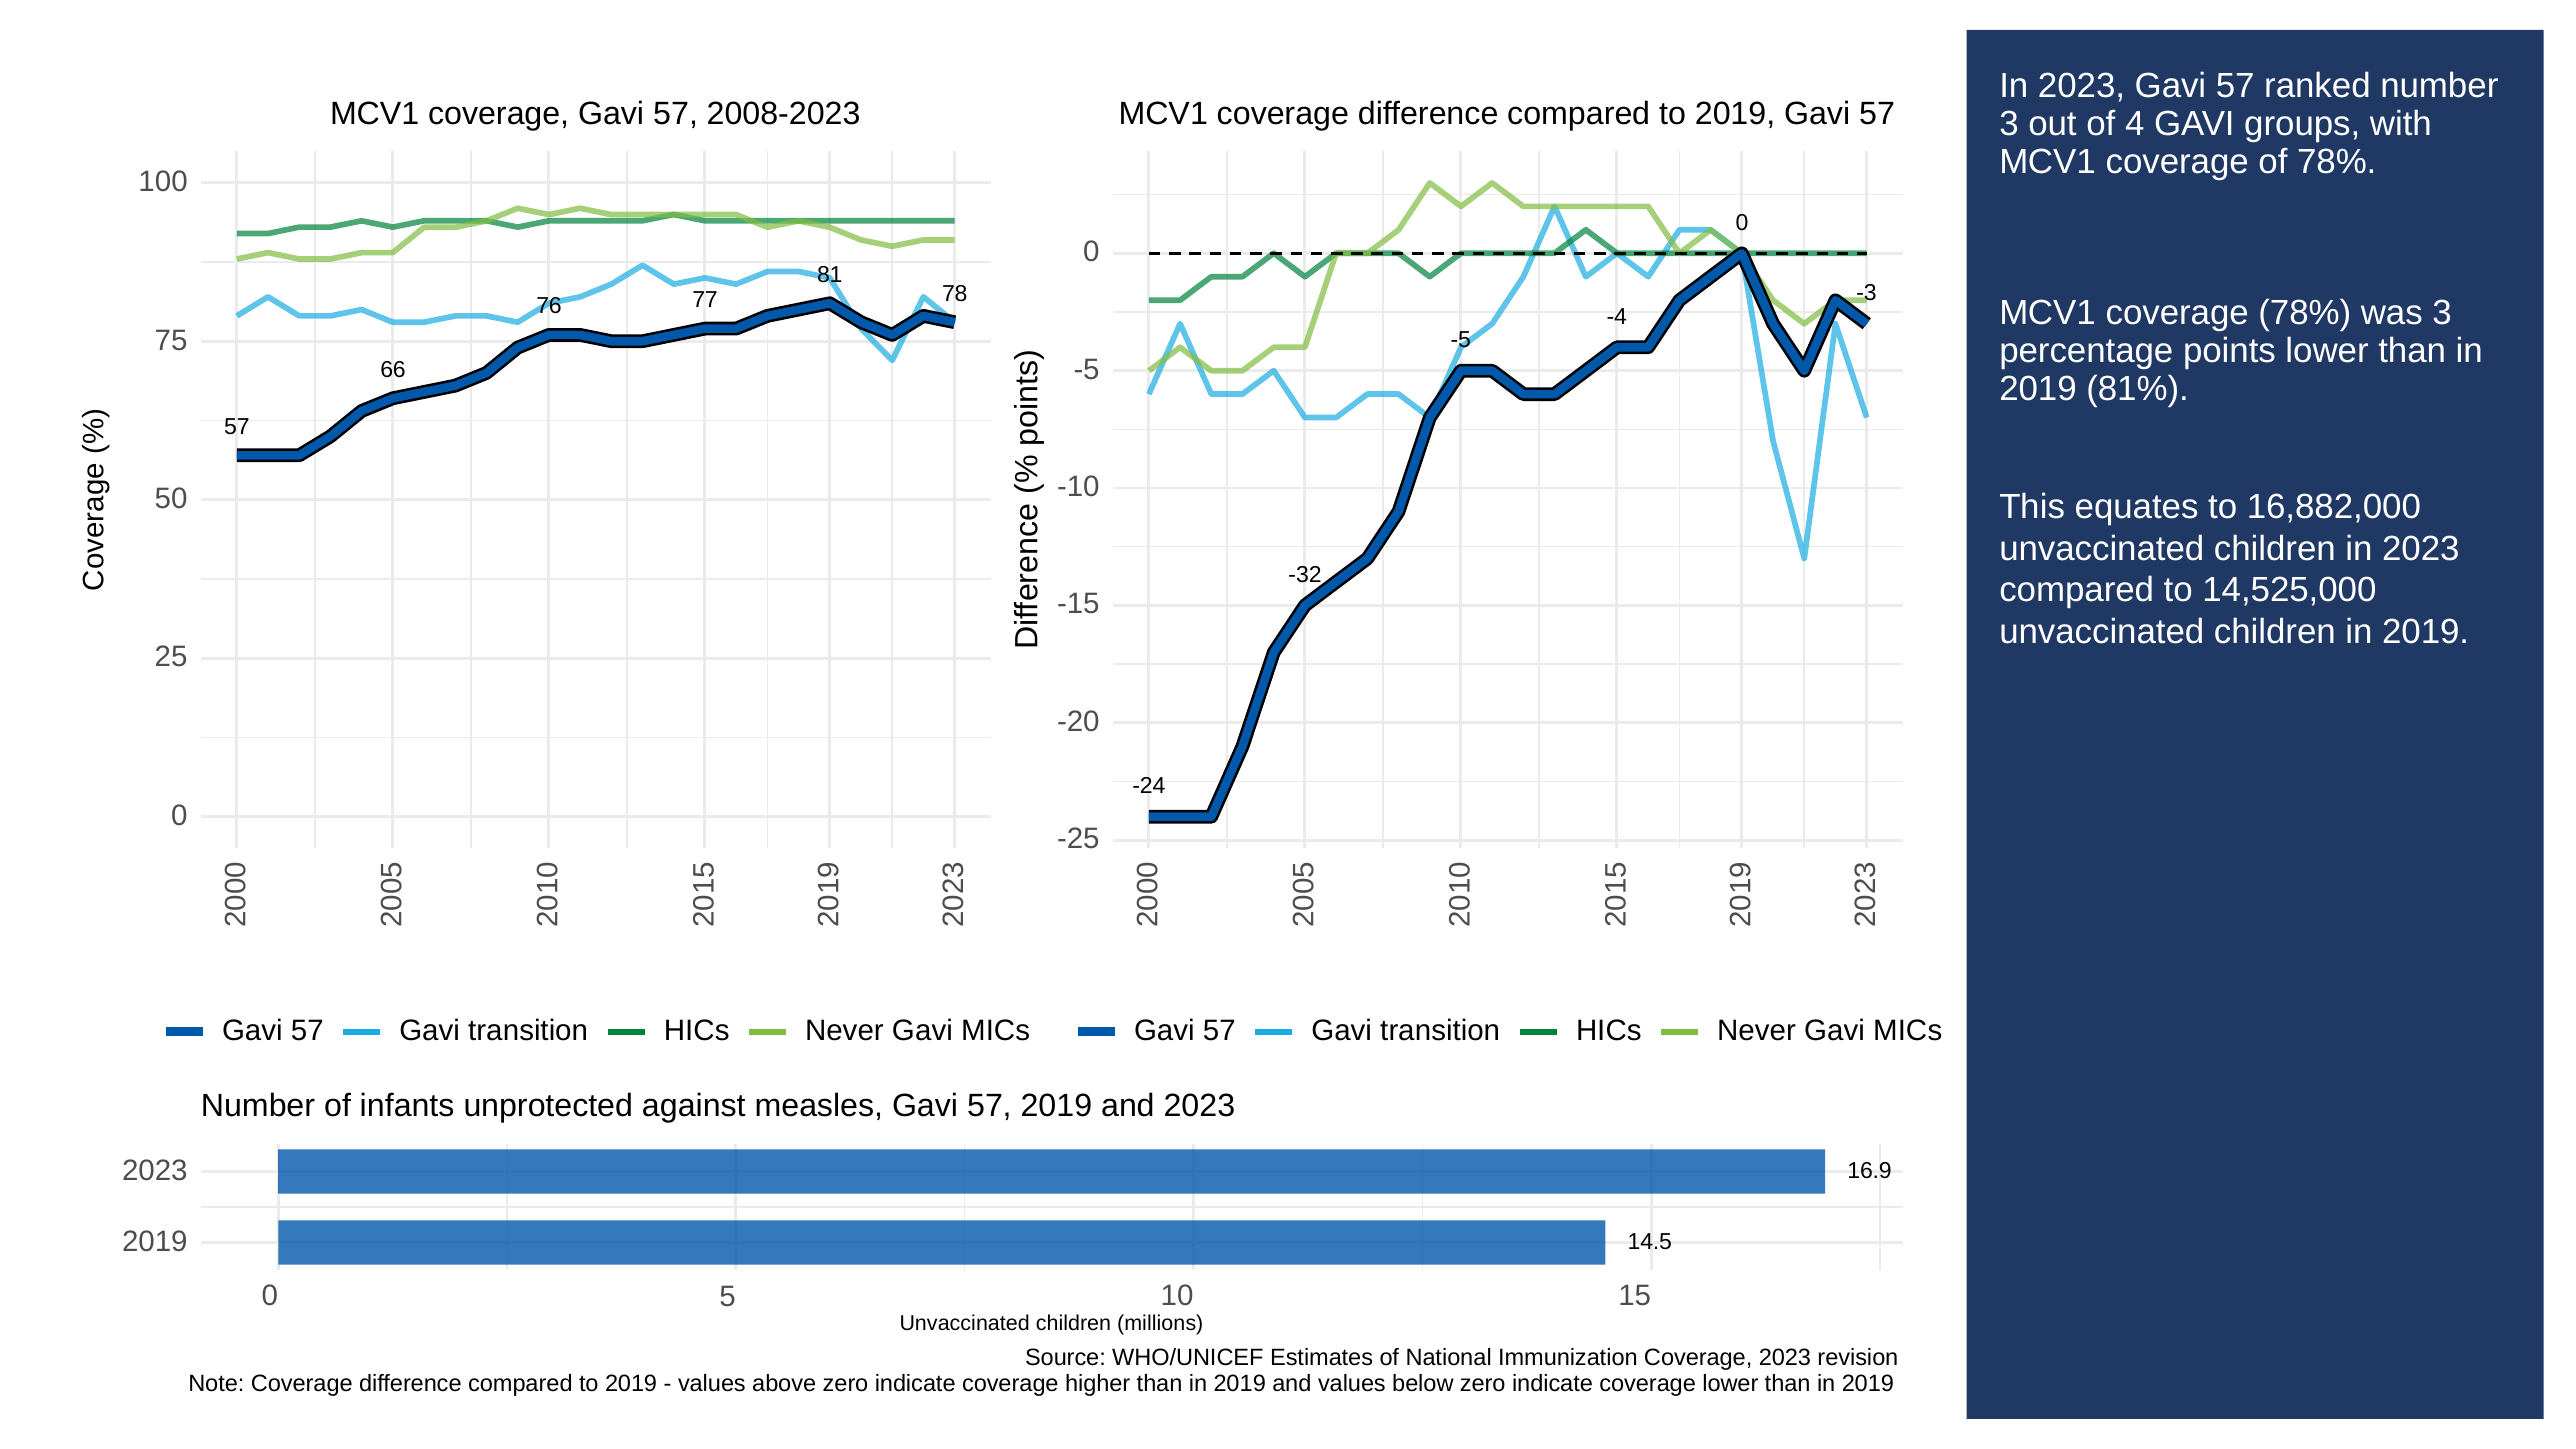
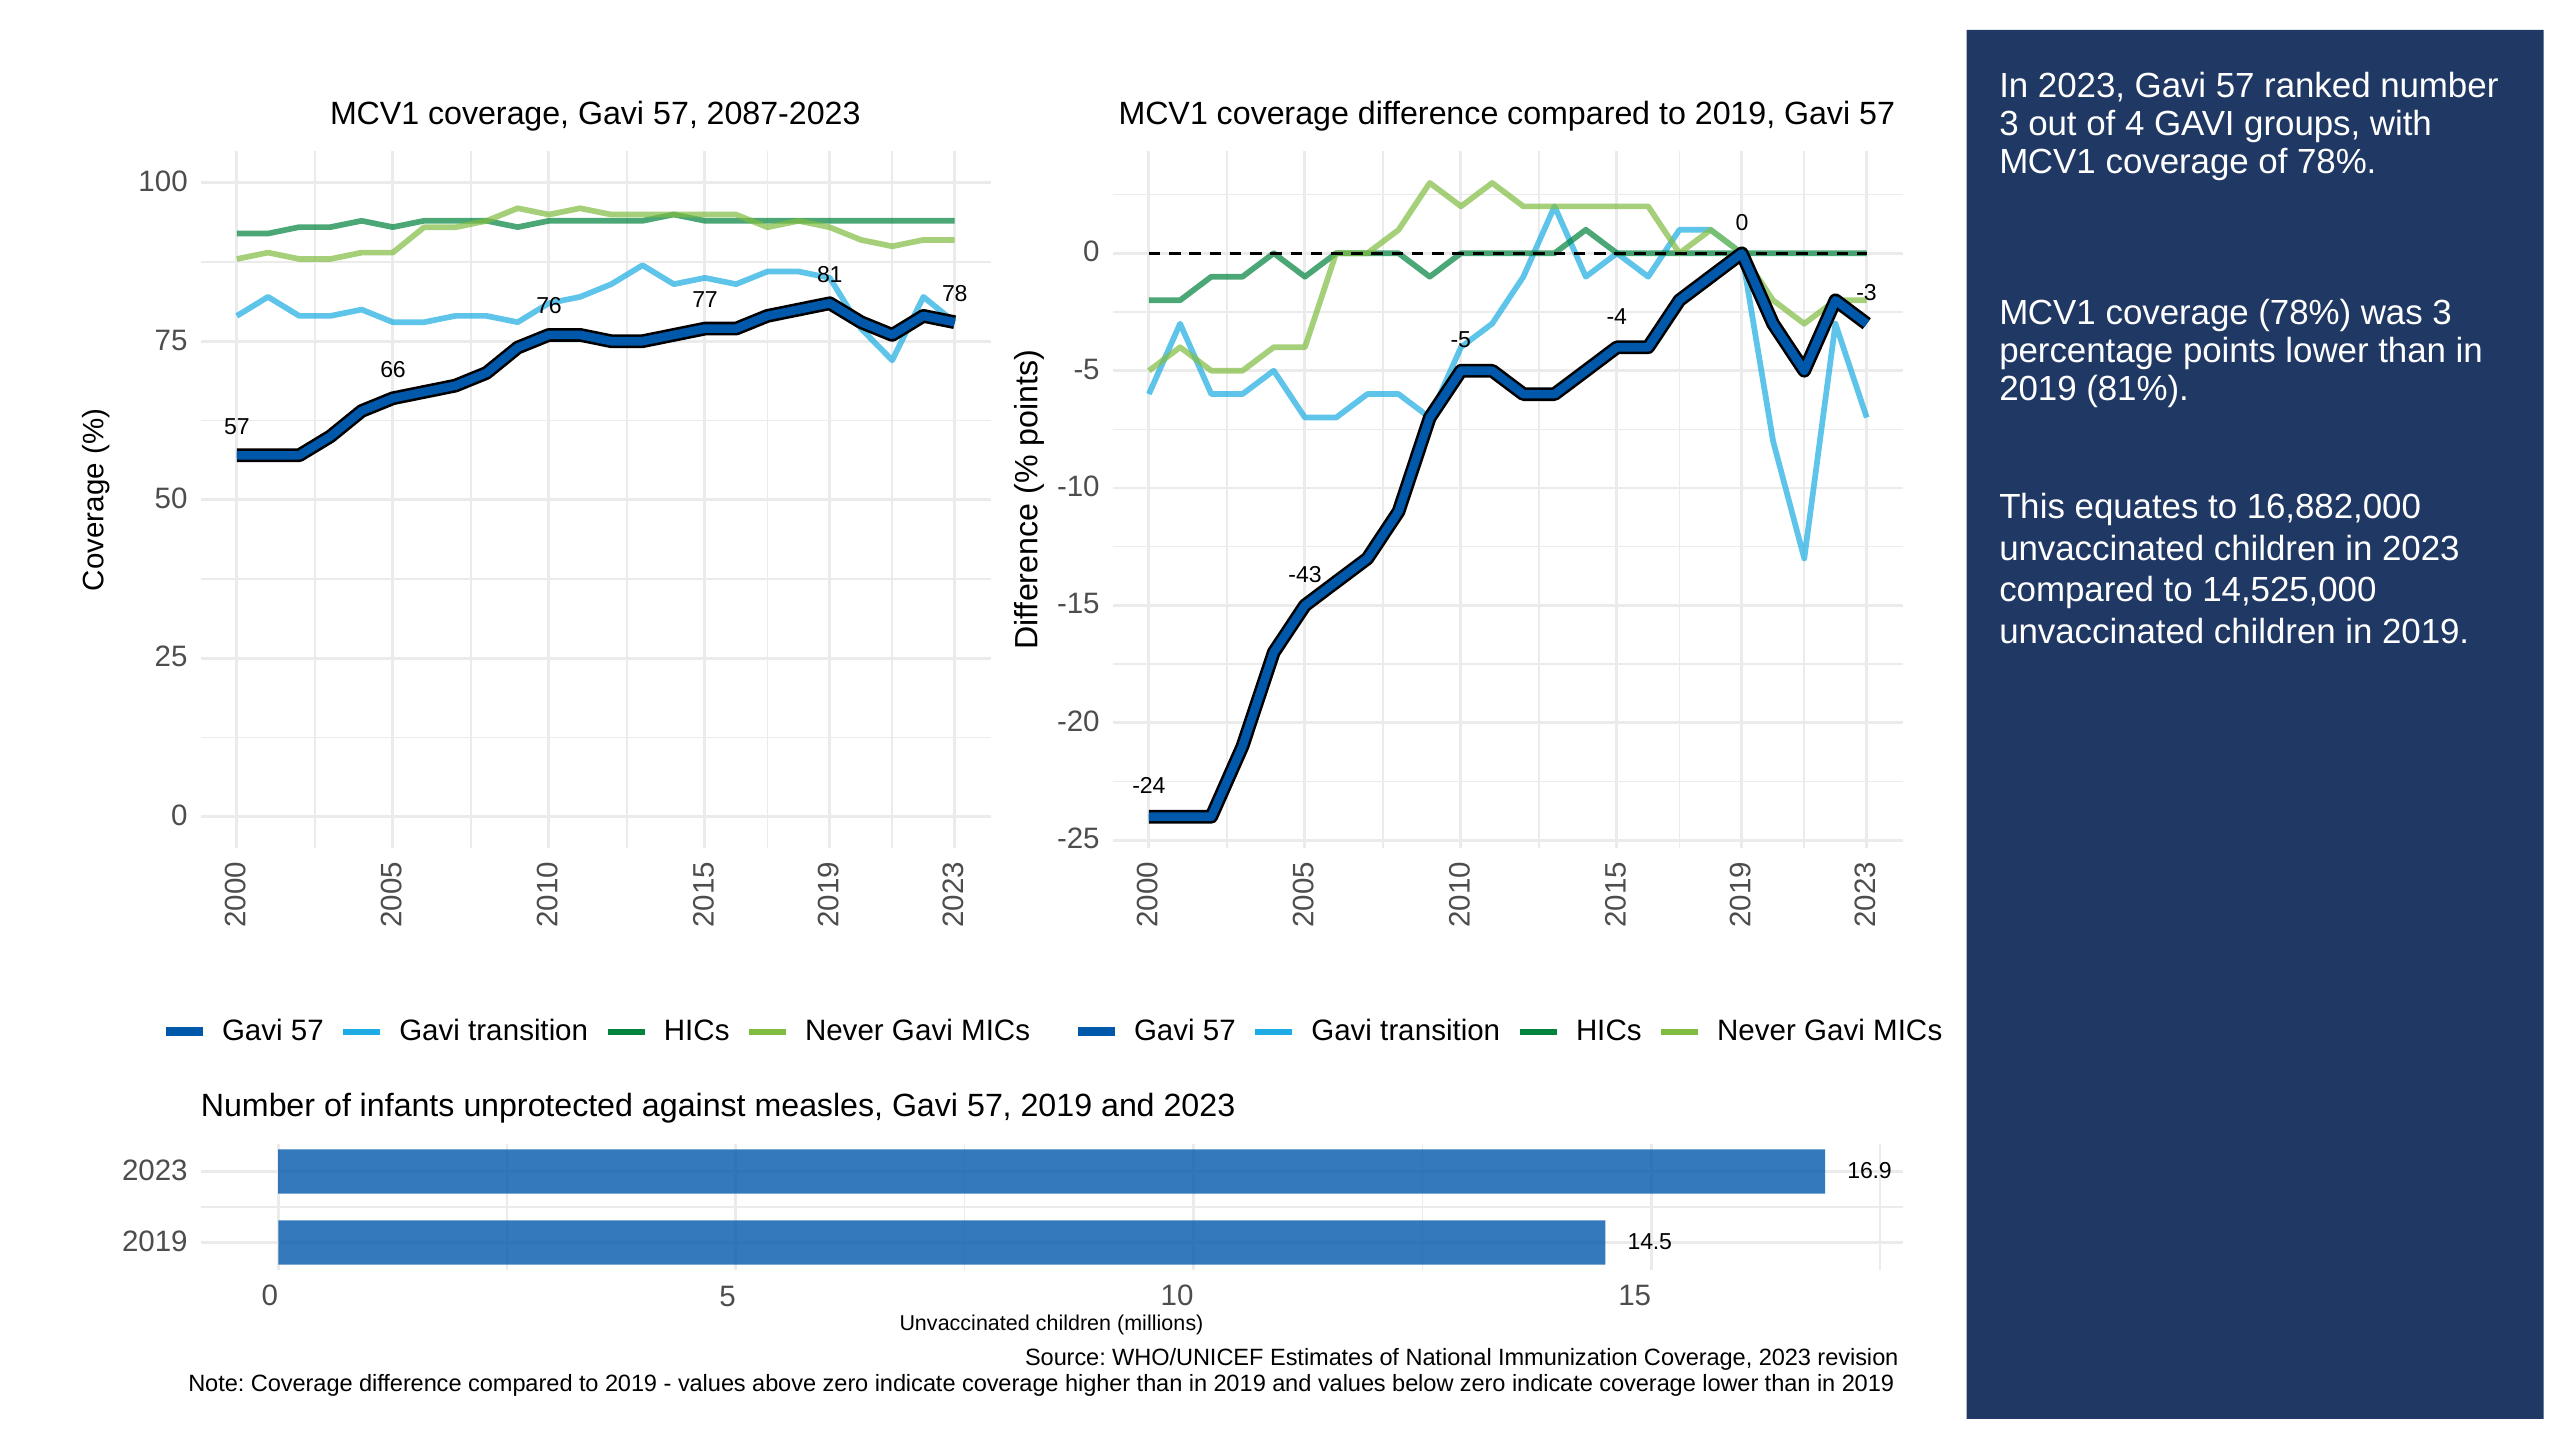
2008-2023: 2008-2023 -> 2087-2023 (784, 114)
-32: -32 -> -43 (1305, 575)
